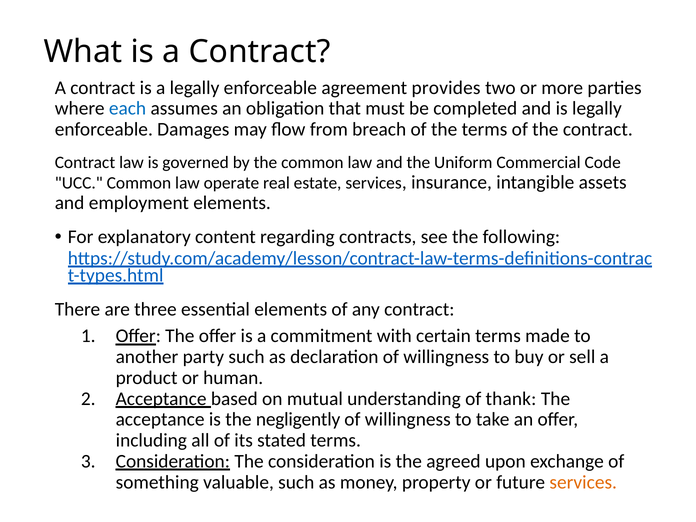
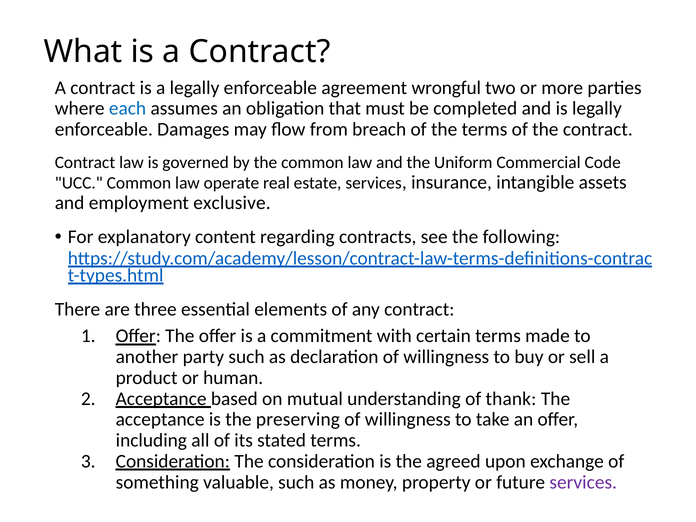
provides: provides -> wrongful (446, 88)
employment elements: elements -> exclusive (232, 203)
negligently: negligently -> preserving (298, 420)
services colour: orange -> purple (583, 482)
